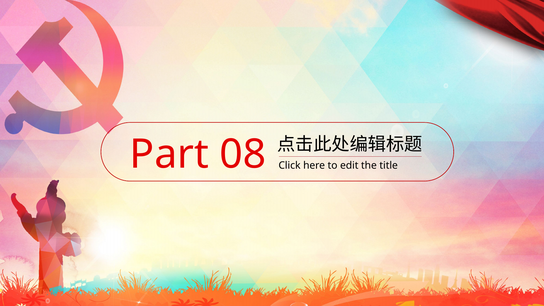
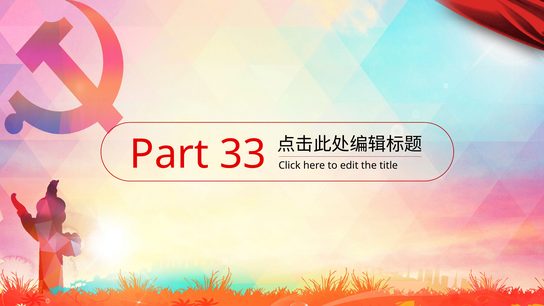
08: 08 -> 33 (243, 154)
